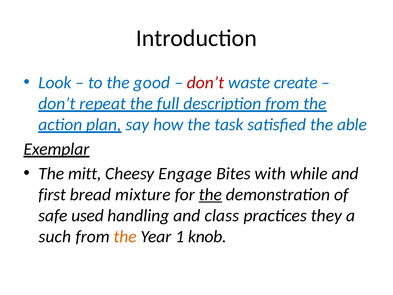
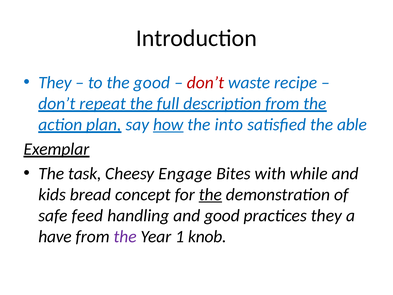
Look: Look -> They (55, 82)
create: create -> recipe (296, 82)
how underline: none -> present (168, 124)
task: task -> into (229, 124)
mitt: mitt -> task (85, 173)
first: first -> kids (52, 194)
mixture: mixture -> concept (143, 194)
used: used -> feed (87, 215)
and class: class -> good (222, 215)
such: such -> have (55, 236)
the colour: orange -> purple (125, 236)
